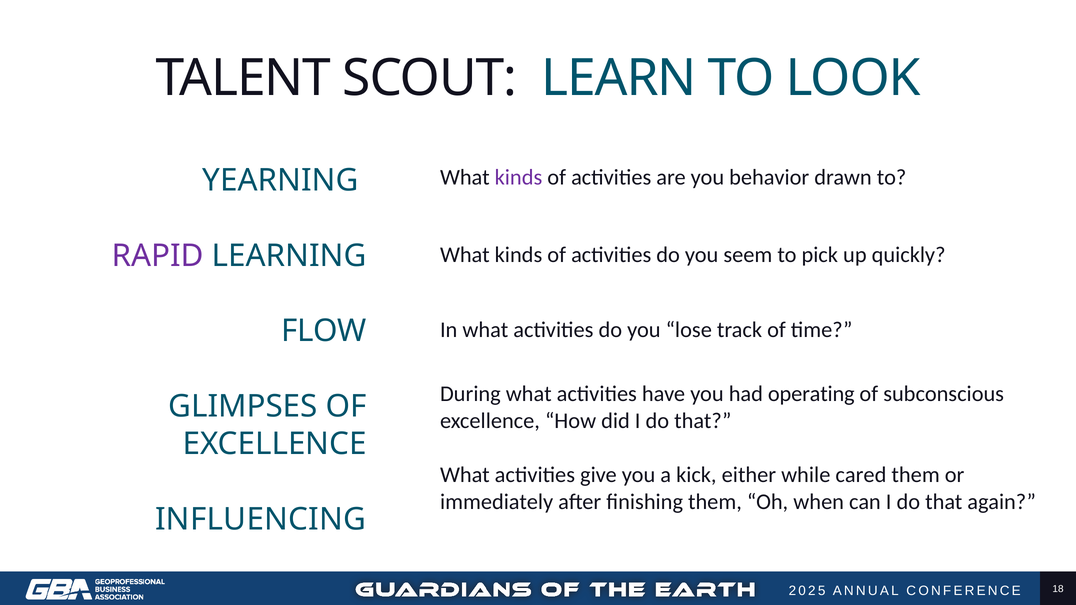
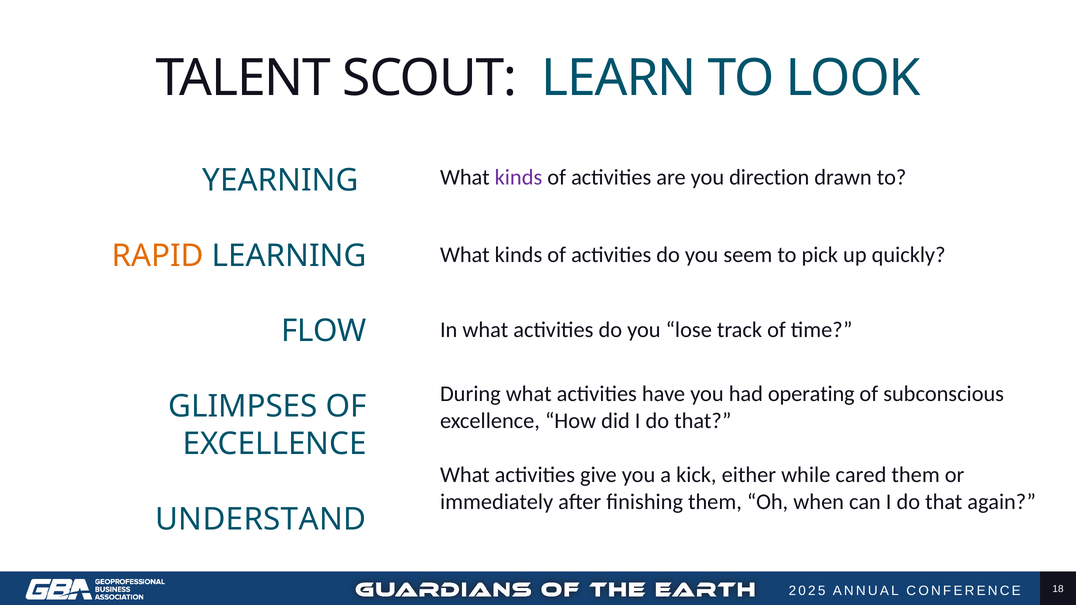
behavior: behavior -> direction (769, 177)
RAPID colour: purple -> orange (158, 256)
INFLUENCING: INFLUENCING -> UNDERSTAND (261, 520)
